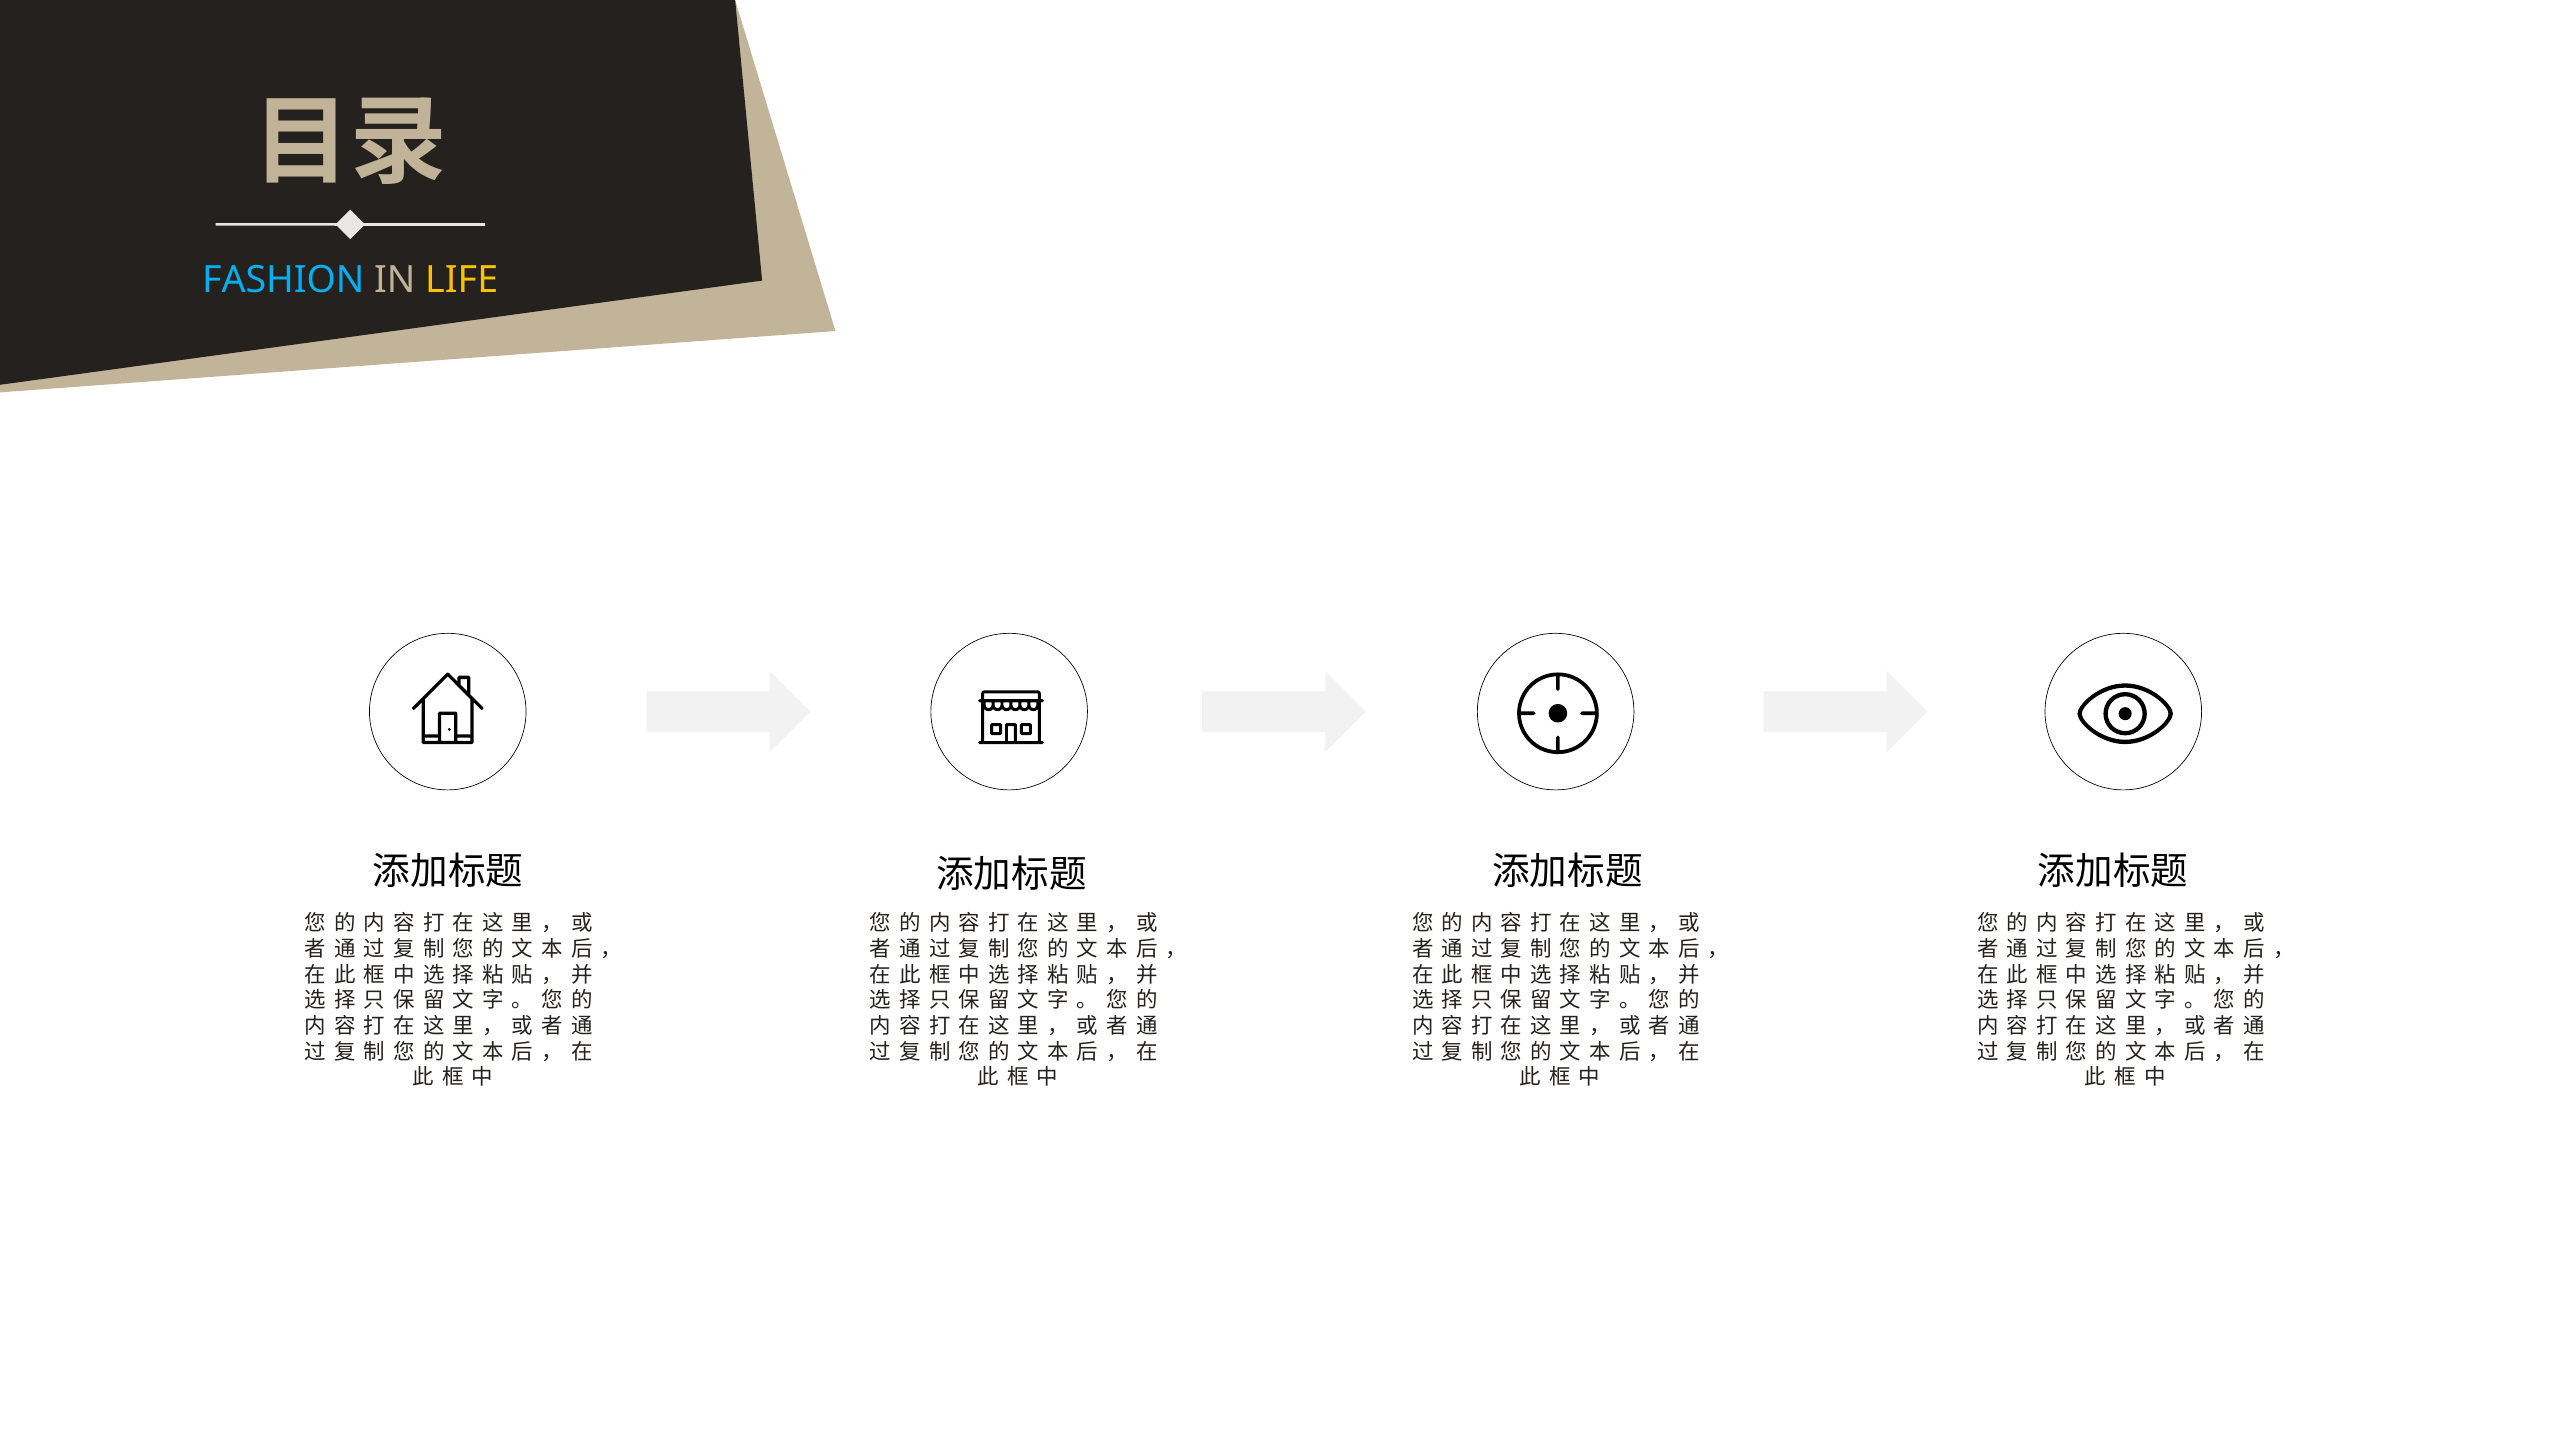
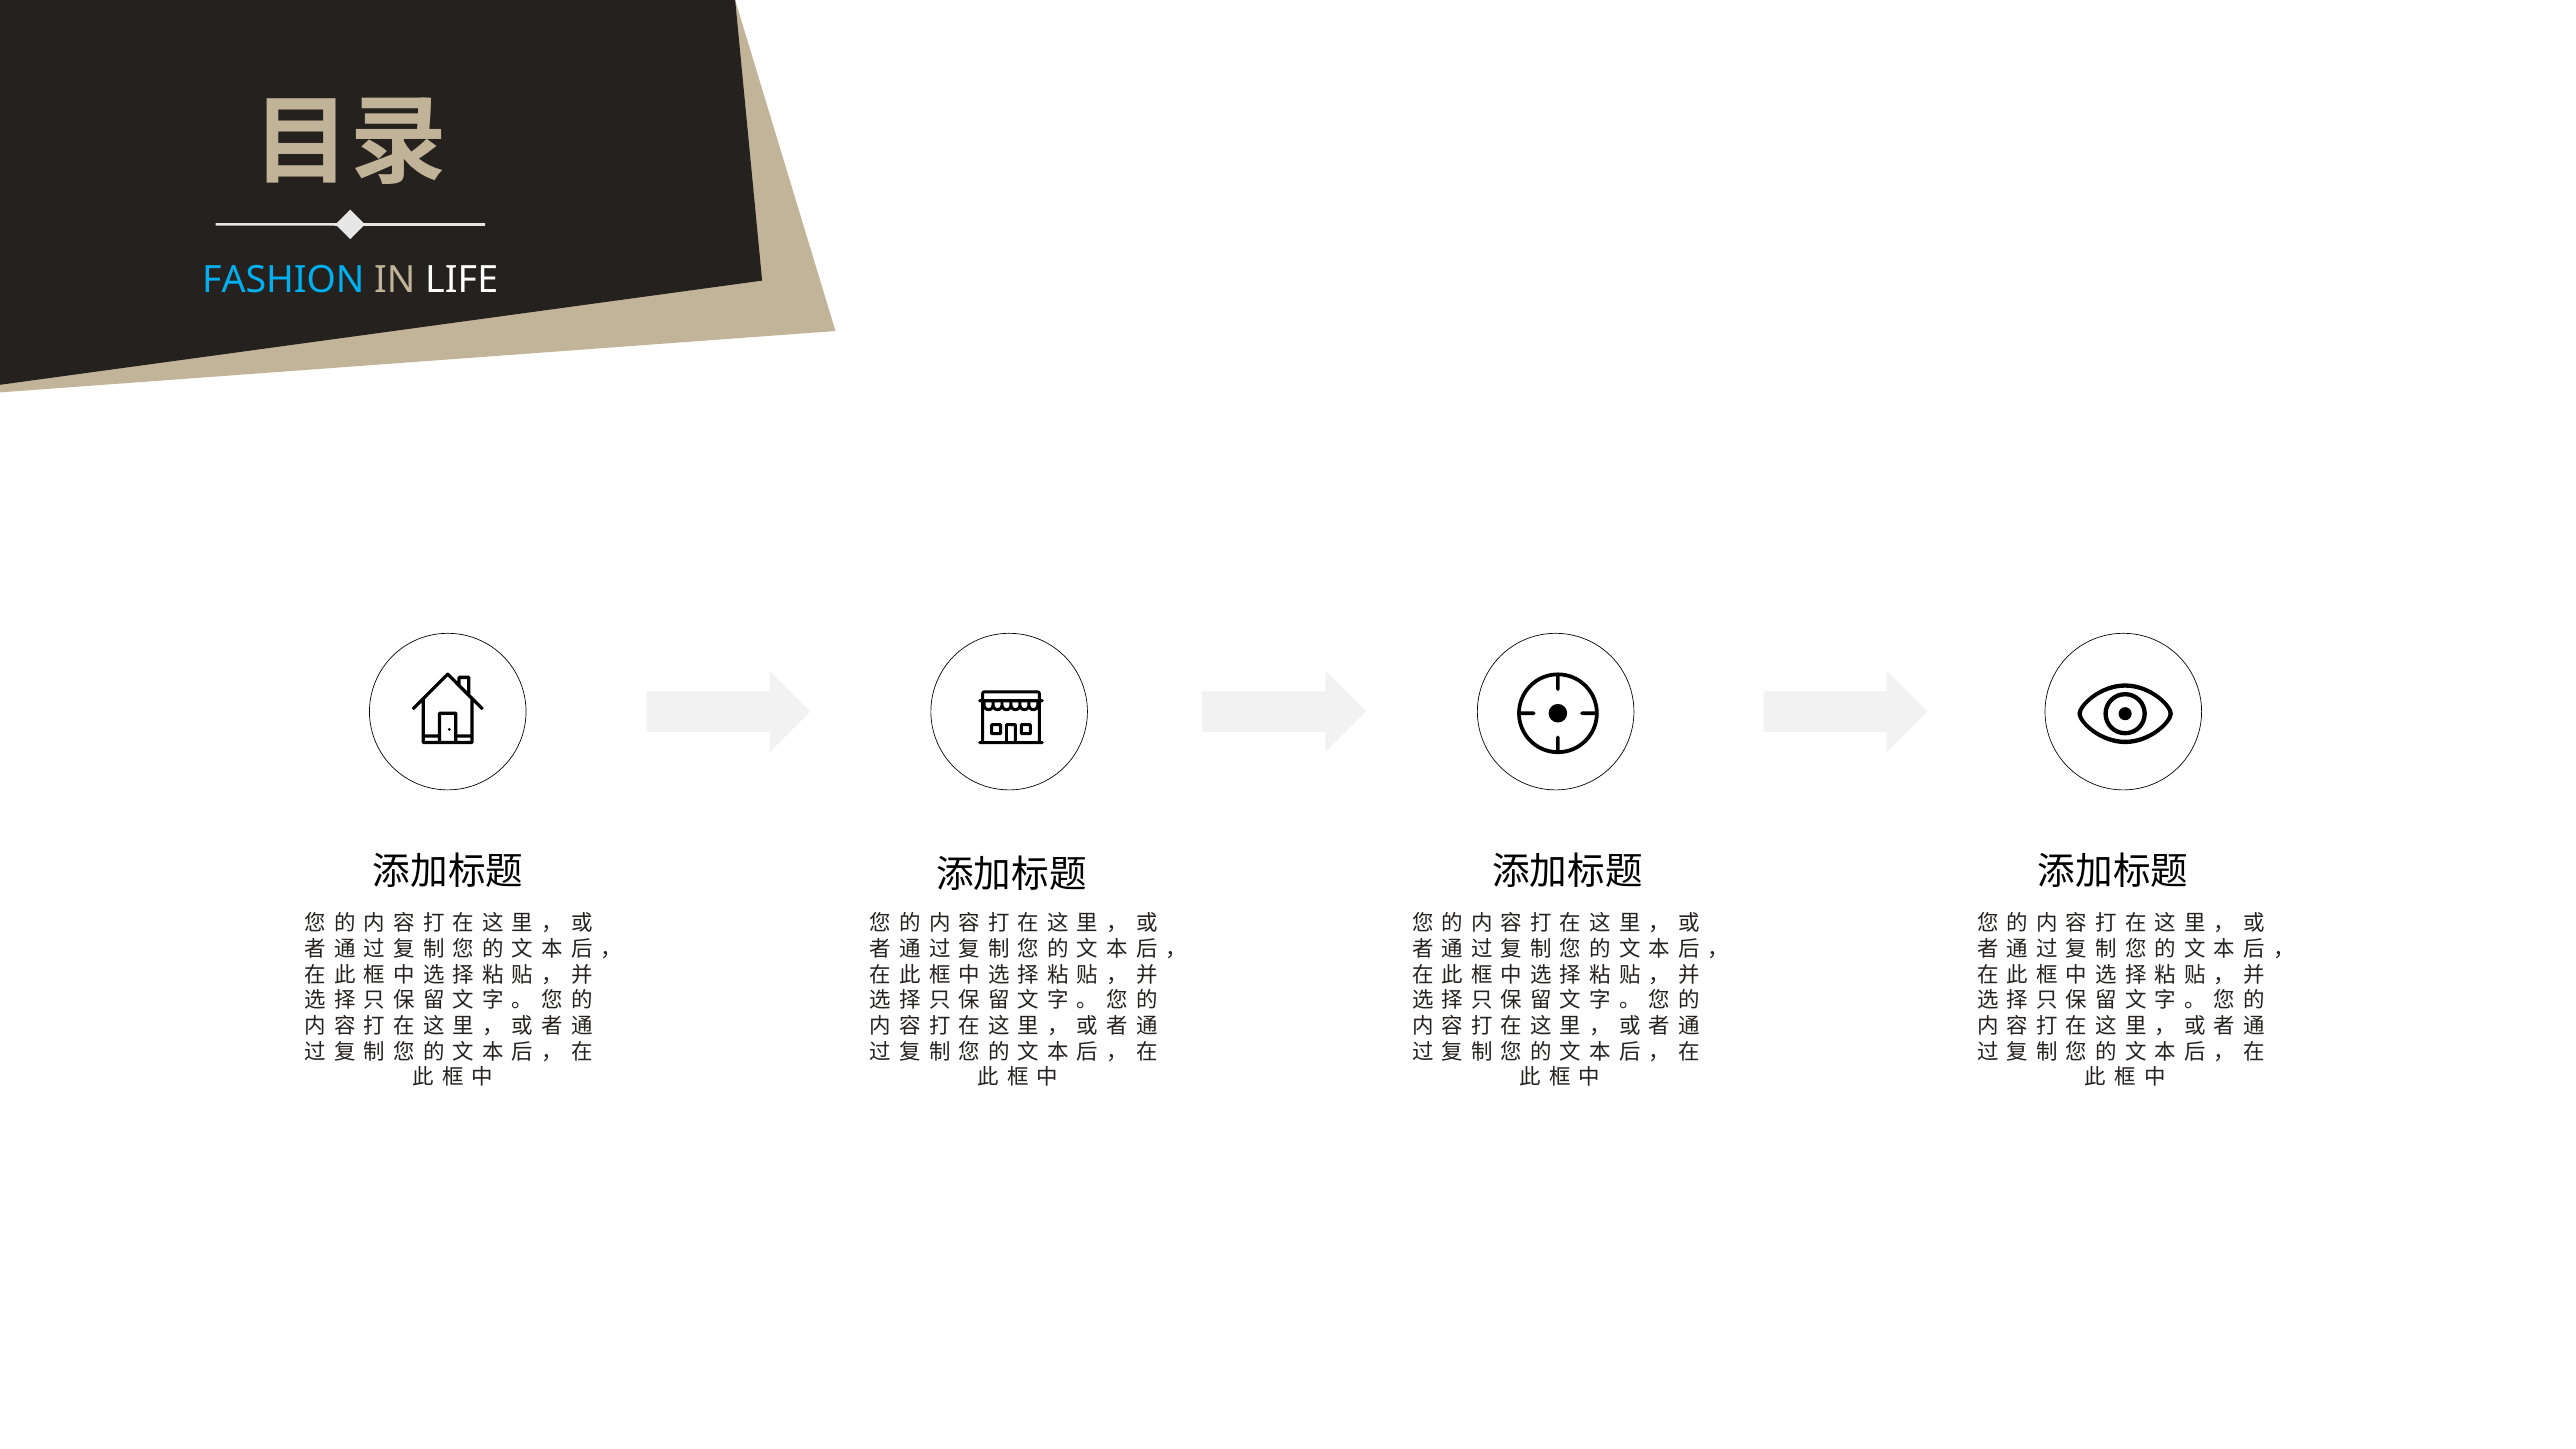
LIFE colour: yellow -> white (462, 280)
